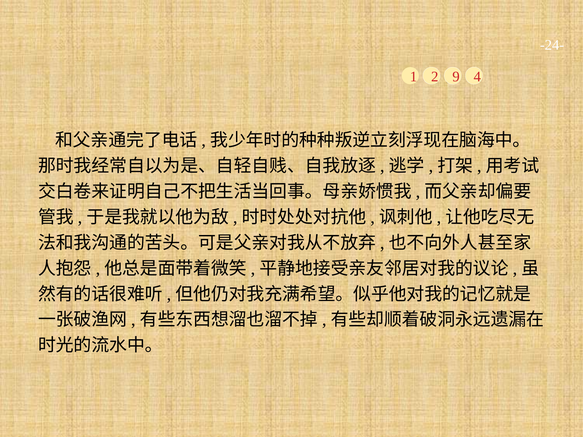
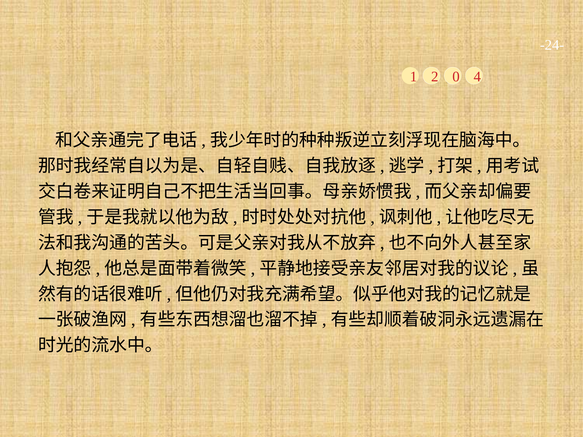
9: 9 -> 0 (456, 77)
